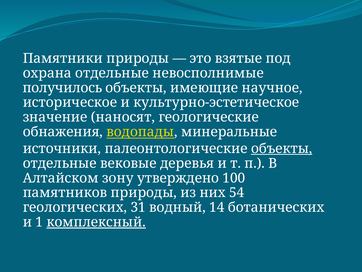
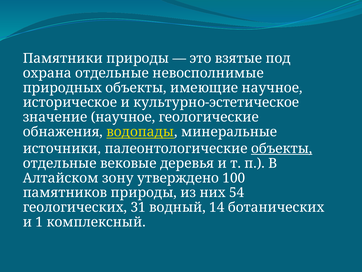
получилось: получилось -> природных (62, 88)
значение наносят: наносят -> научное (123, 117)
комплексный underline: present -> none (96, 222)
